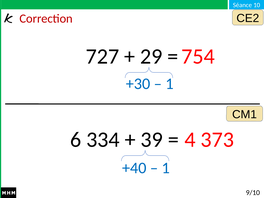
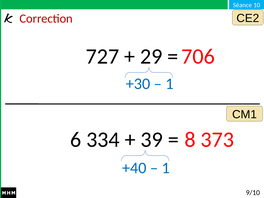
754: 754 -> 706 (198, 56)
4: 4 -> 8 (190, 140)
